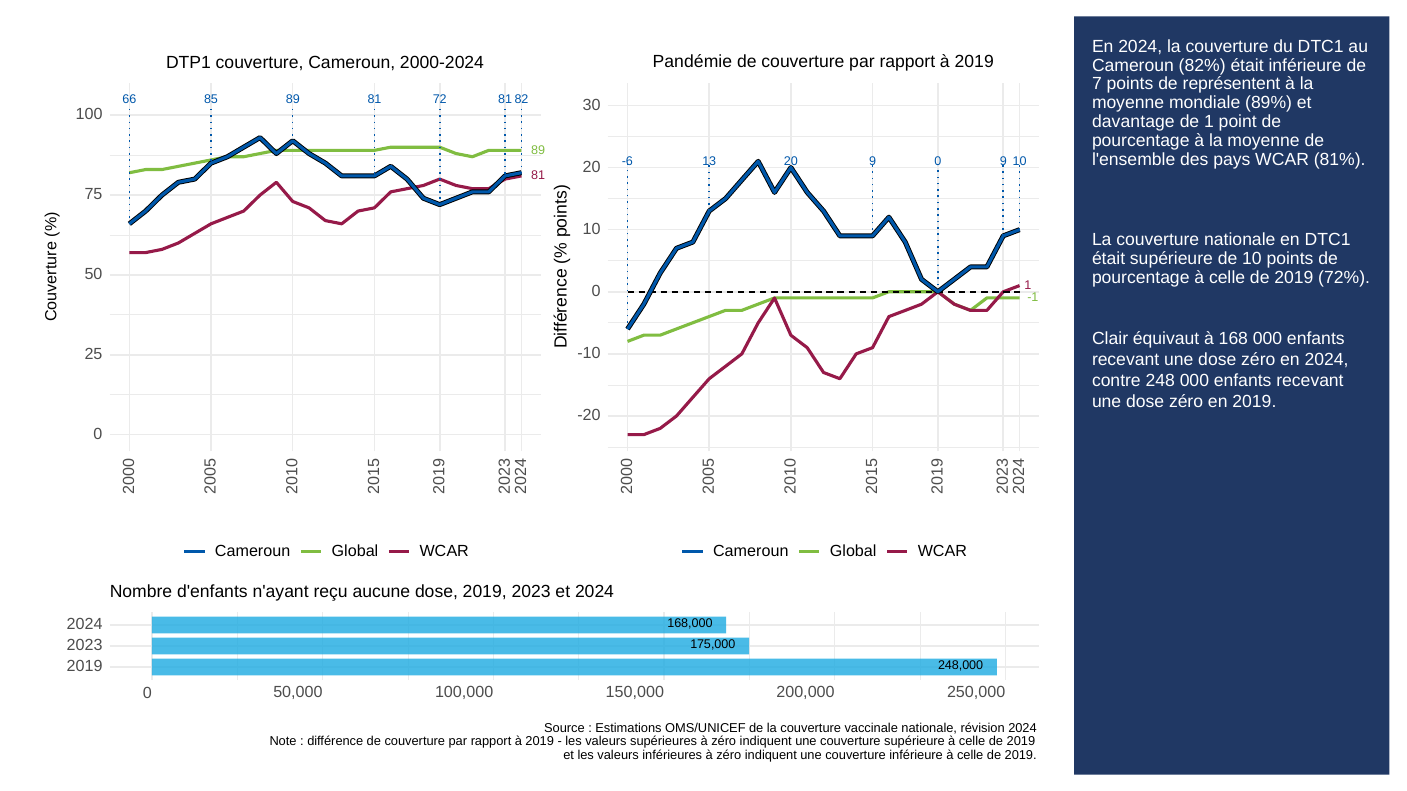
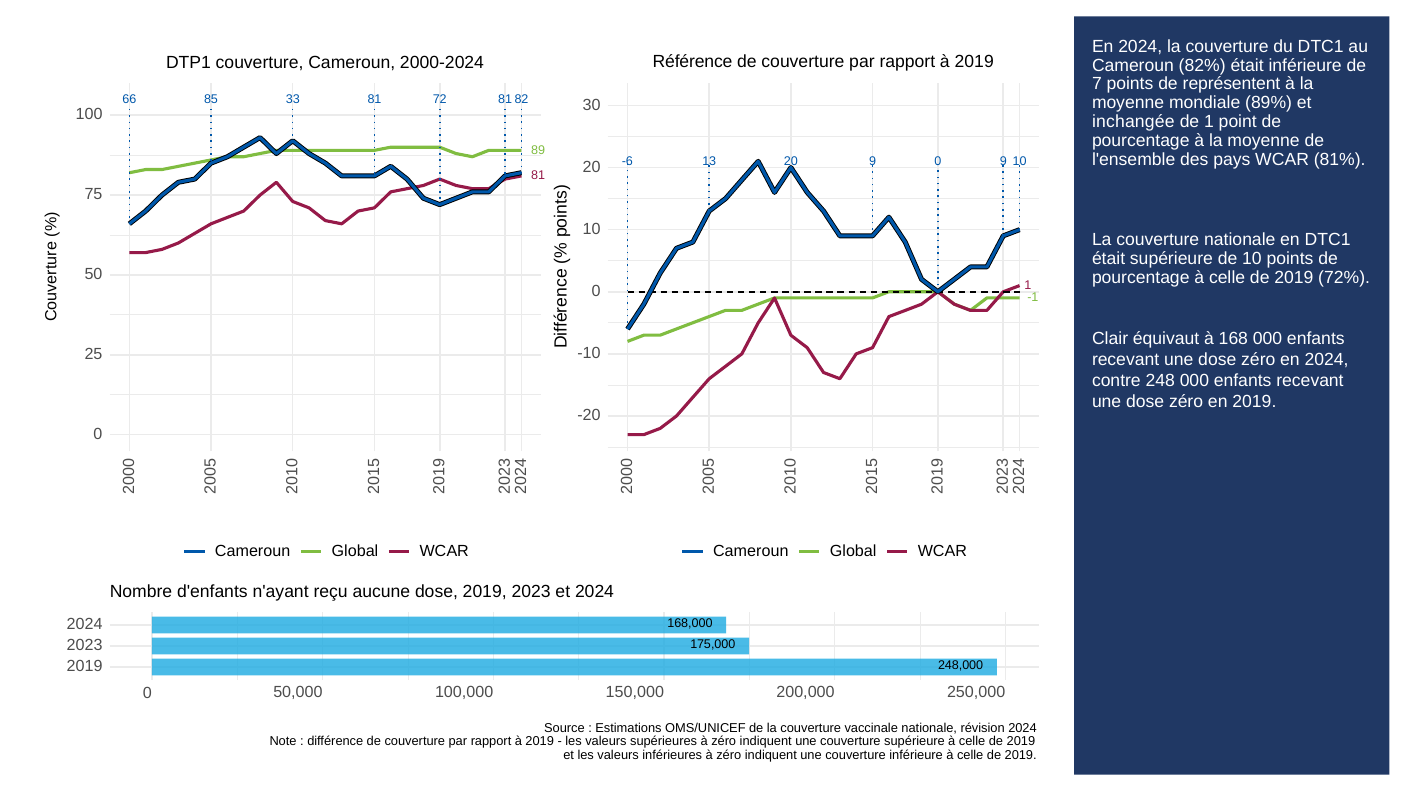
Pandémie: Pandémie -> Référence (693, 62)
85 89: 89 -> 33 (293, 100)
davantage: davantage -> inchangée (1133, 122)
